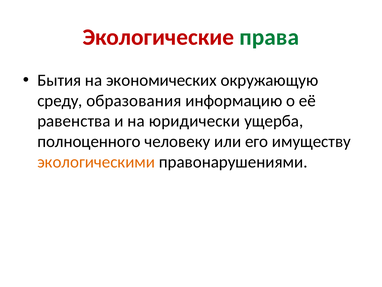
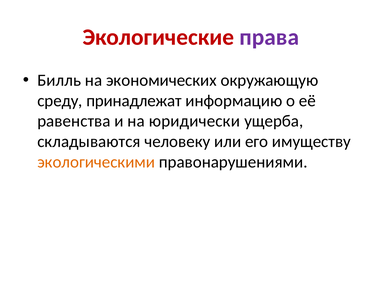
права colour: green -> purple (269, 37)
Бытия: Бытия -> Билль (59, 80)
образования: образования -> принадлежат (134, 101)
полноценного: полноценного -> складываются (89, 141)
